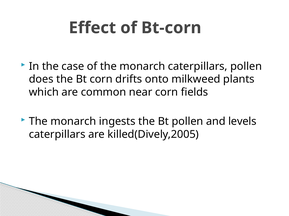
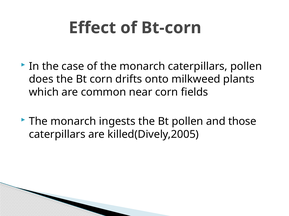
levels: levels -> those (242, 122)
